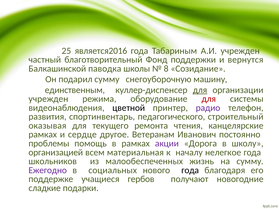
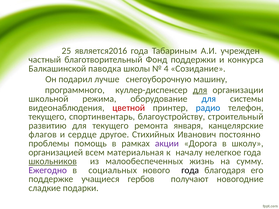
вернутся: вернутся -> конкурса (246, 60)
8: 8 -> 4 (166, 69)
подарил сумму: сумму -> лучше (107, 79)
единственным: единственным -> программного (75, 90)
учрежден: учрежден -> школьной (48, 99)
для colour: red -> blue (209, 99)
цветной colour: black -> red (129, 108)
радио colour: purple -> blue (208, 108)
развития: развития -> текущего (48, 117)
педагогического: педагогического -> благоустройству (171, 117)
оказывая: оказывая -> развитию (48, 126)
чтения: чтения -> января (188, 126)
рамках: рамках -> флагов (43, 135)
Ветеранам: Ветеранам -> Стихийных (153, 135)
школьников underline: none -> present (53, 161)
